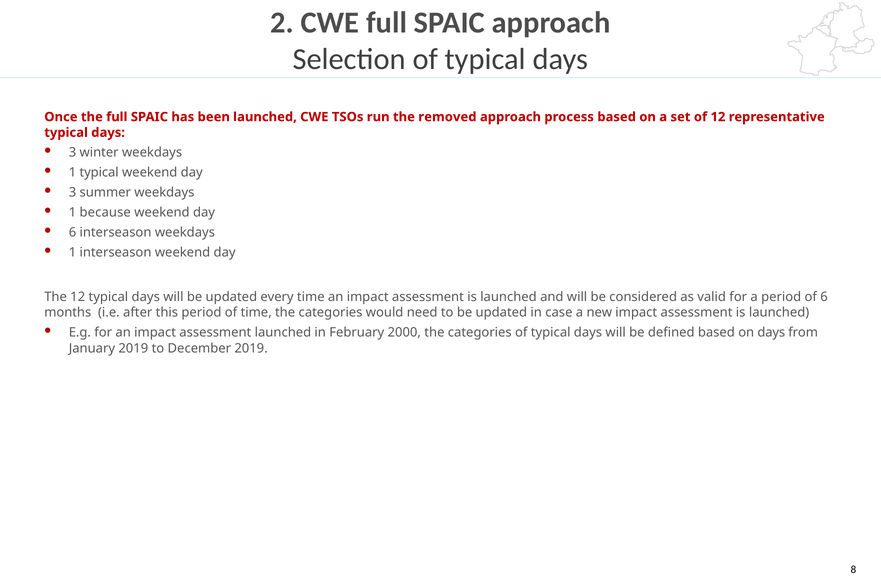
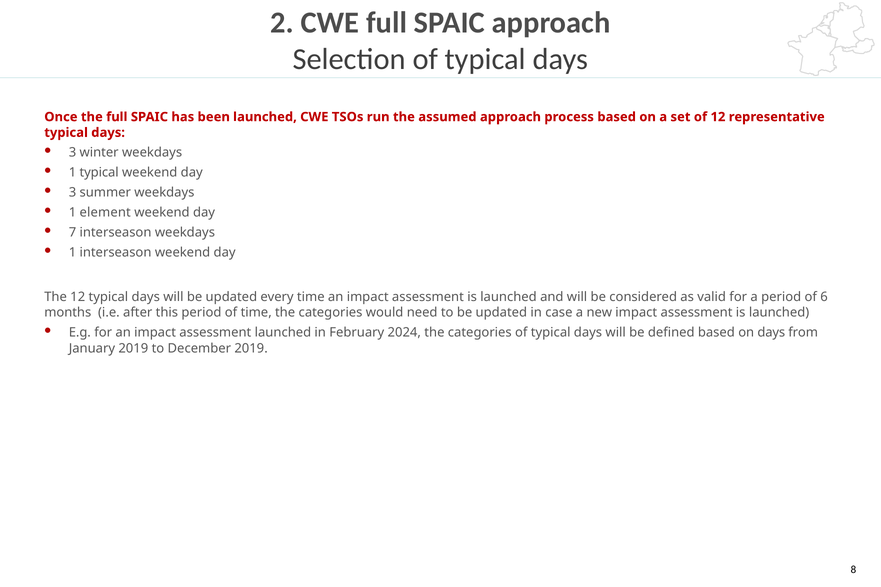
removed: removed -> assumed (447, 117)
because: because -> element (105, 213)
6: 6 -> 7 (72, 233)
2000: 2000 -> 2024 (404, 333)
